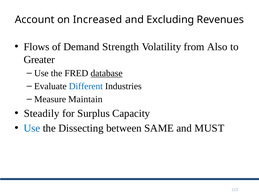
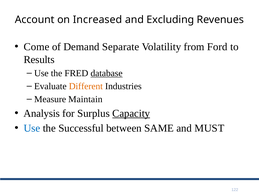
Flows: Flows -> Come (37, 47)
Strength: Strength -> Separate (121, 47)
Also: Also -> Ford (217, 47)
Greater: Greater -> Results (39, 60)
Different colour: blue -> orange (86, 86)
Steadily: Steadily -> Analysis (42, 114)
Capacity underline: none -> present (131, 114)
Dissecting: Dissecting -> Successful (81, 128)
